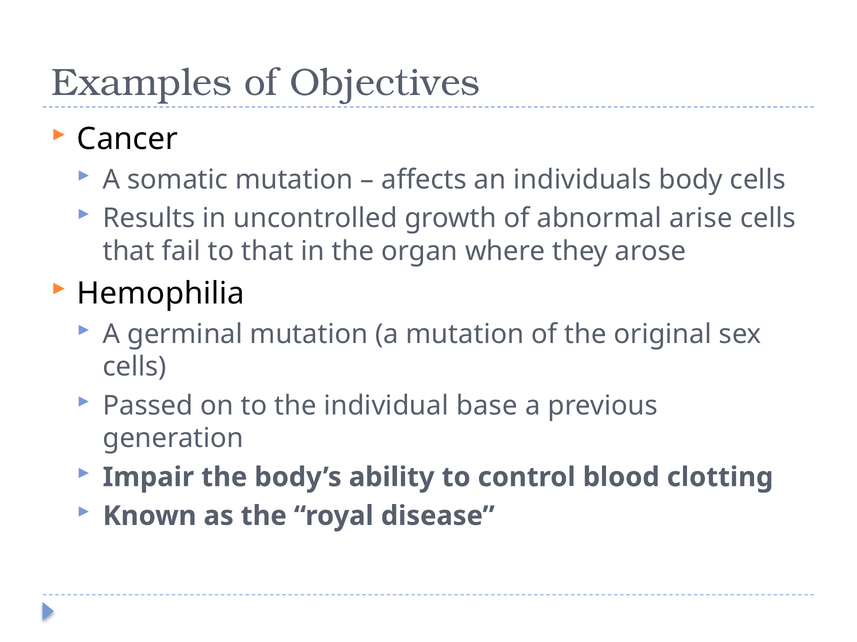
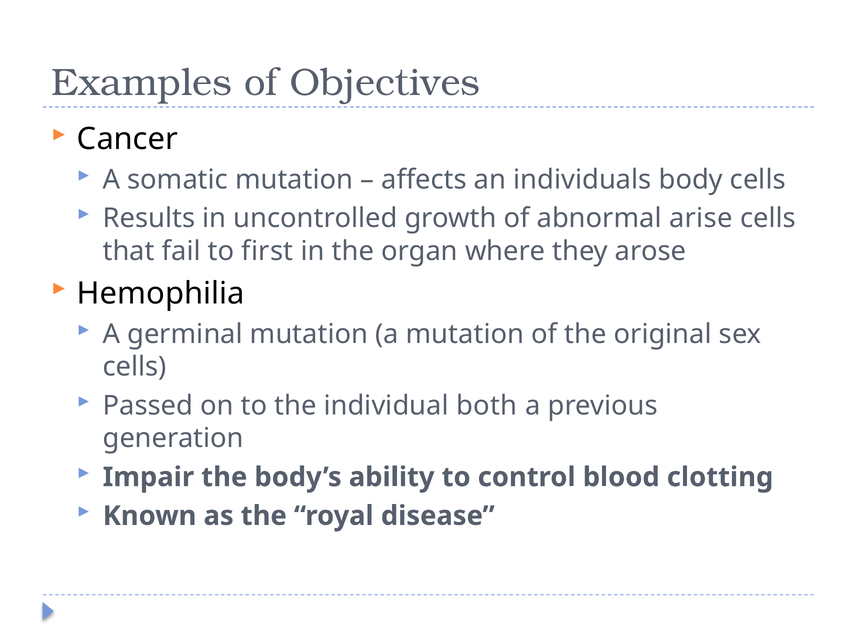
to that: that -> first (267, 251)
base: base -> both (487, 406)
